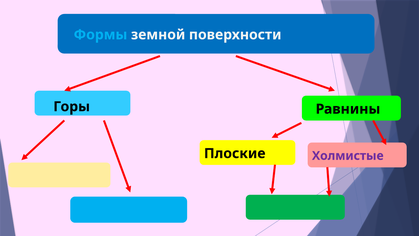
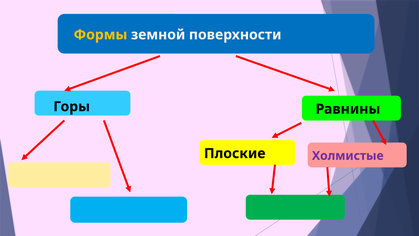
Формы colour: light blue -> yellow (100, 35)
